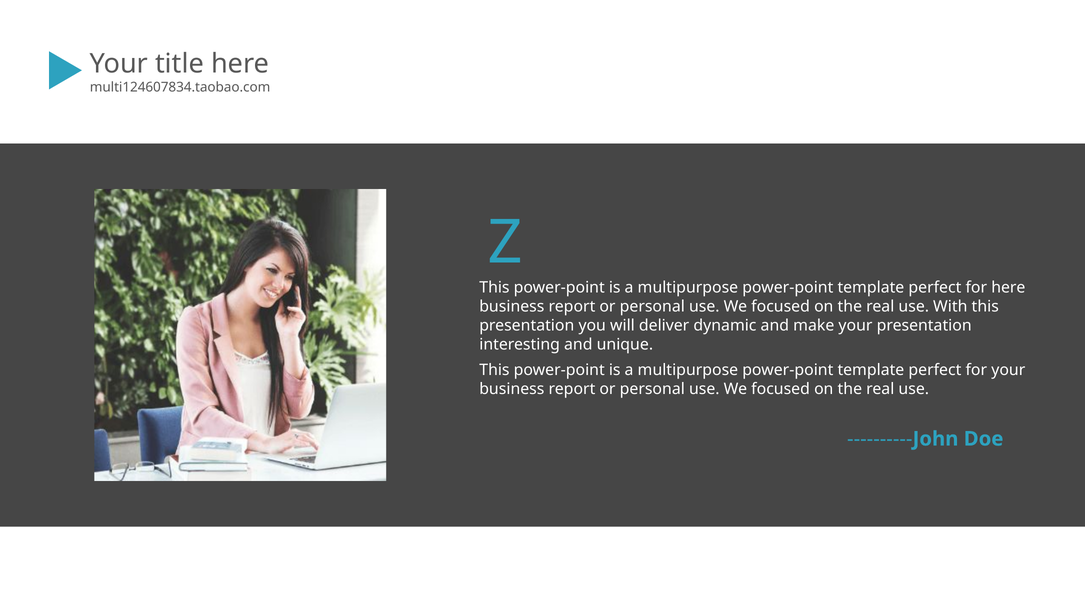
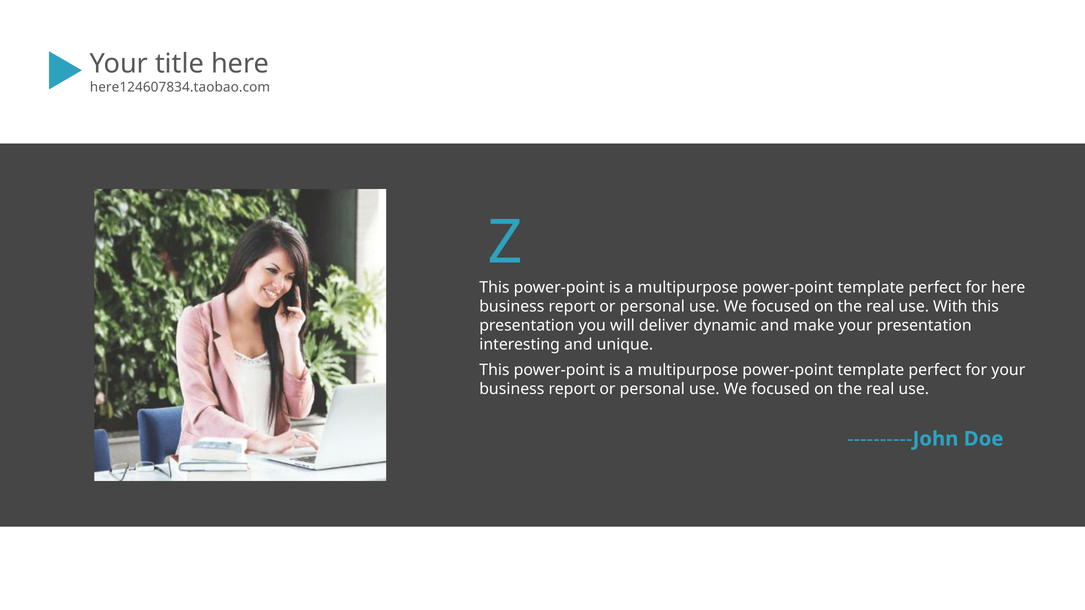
multi124607834.taobao.com: multi124607834.taobao.com -> here124607834.taobao.com (180, 87)
